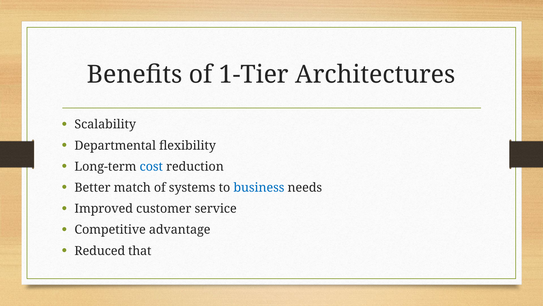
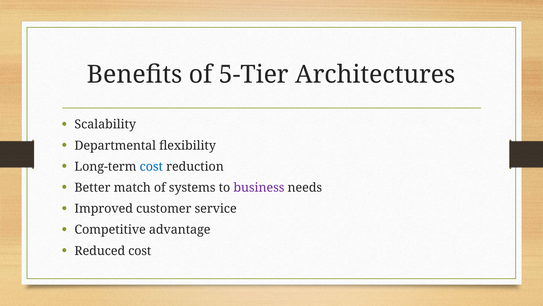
1-Tier: 1-Tier -> 5-Tier (254, 75)
business colour: blue -> purple (259, 187)
Reduced that: that -> cost (140, 250)
